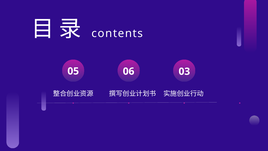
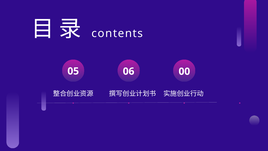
03: 03 -> 00 (184, 71)
